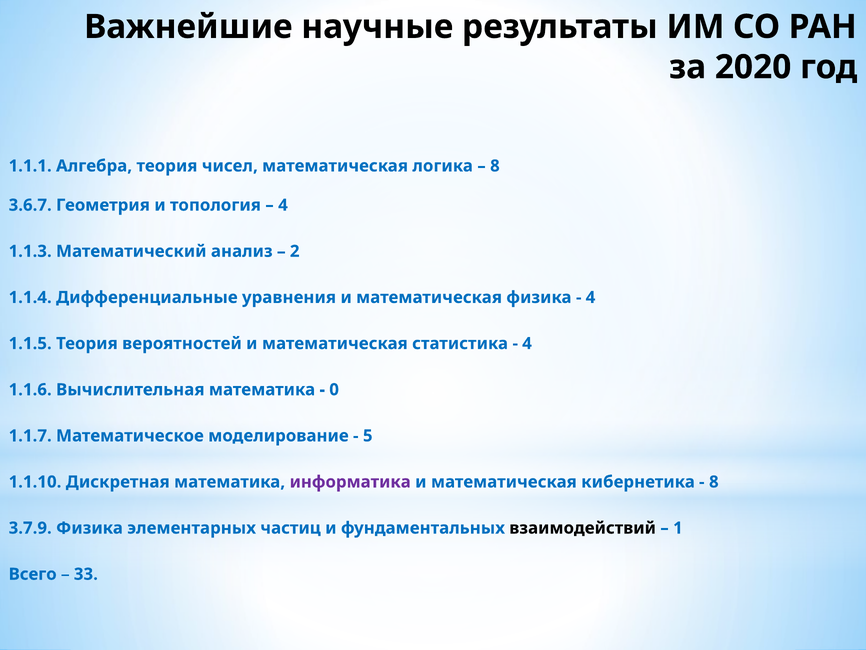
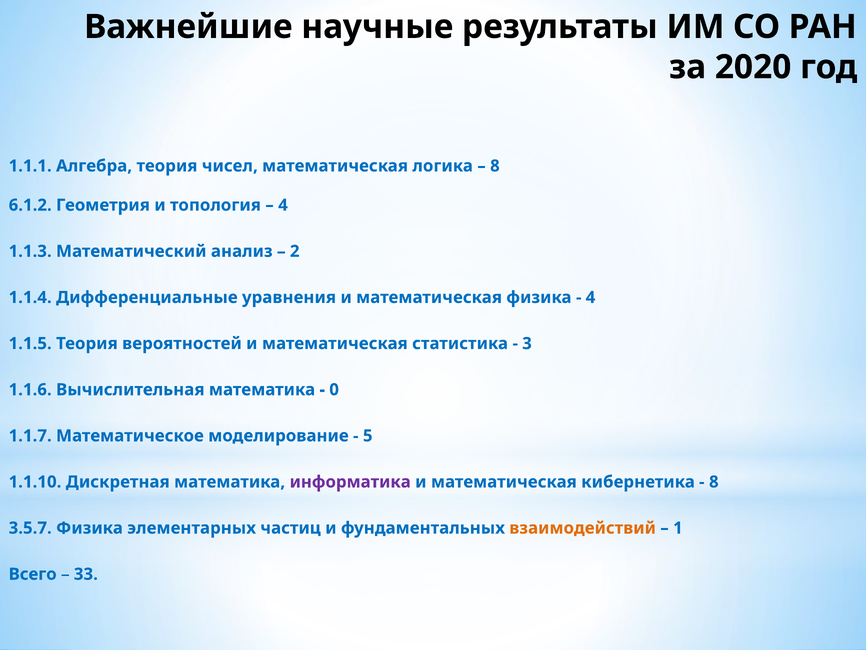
3.6.7: 3.6.7 -> 6.1.2 (30, 205)
4: 4 -> 3 (527, 343)
3.7.9: 3.7.9 -> 3.5.7 (30, 528)
взаимодействий colour: black -> orange (583, 528)
